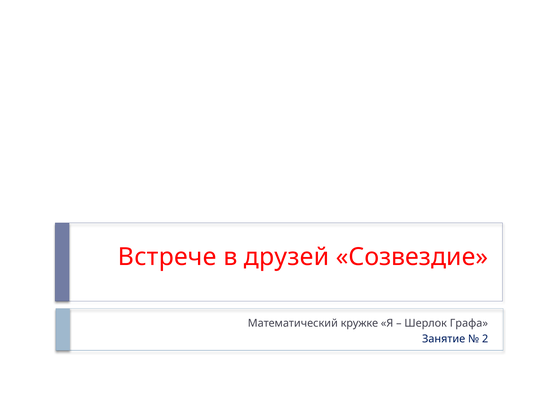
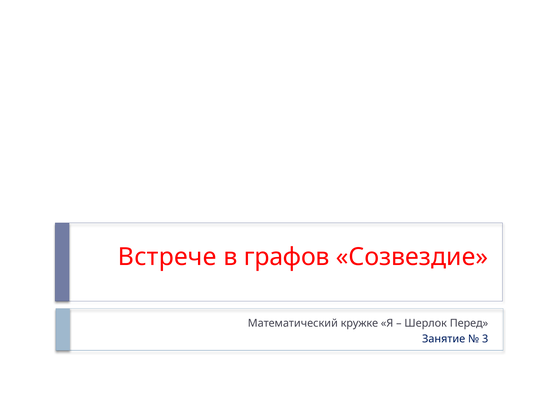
друзей: друзей -> графов (287, 257)
Графа: Графа -> Перед (469, 323)
2: 2 -> 3 (485, 339)
